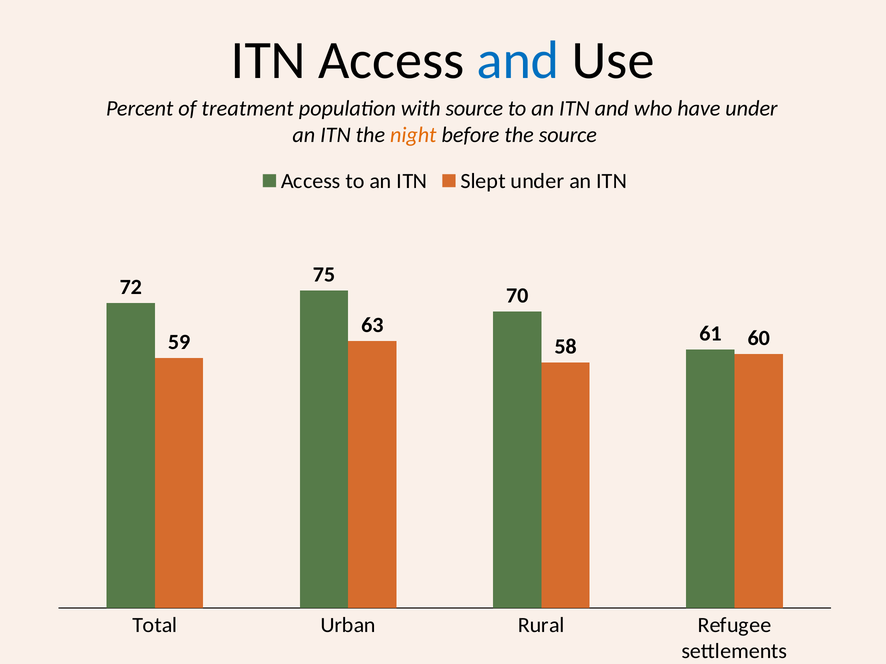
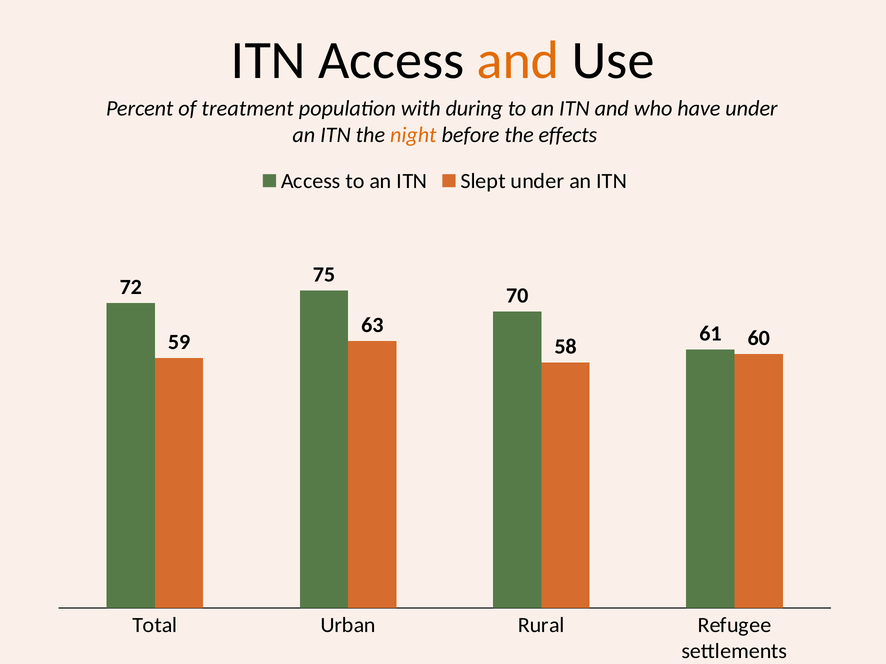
and colour: blue -> orange (518, 61)
with source: source -> during (474, 108)
the source: source -> effects (568, 135)
